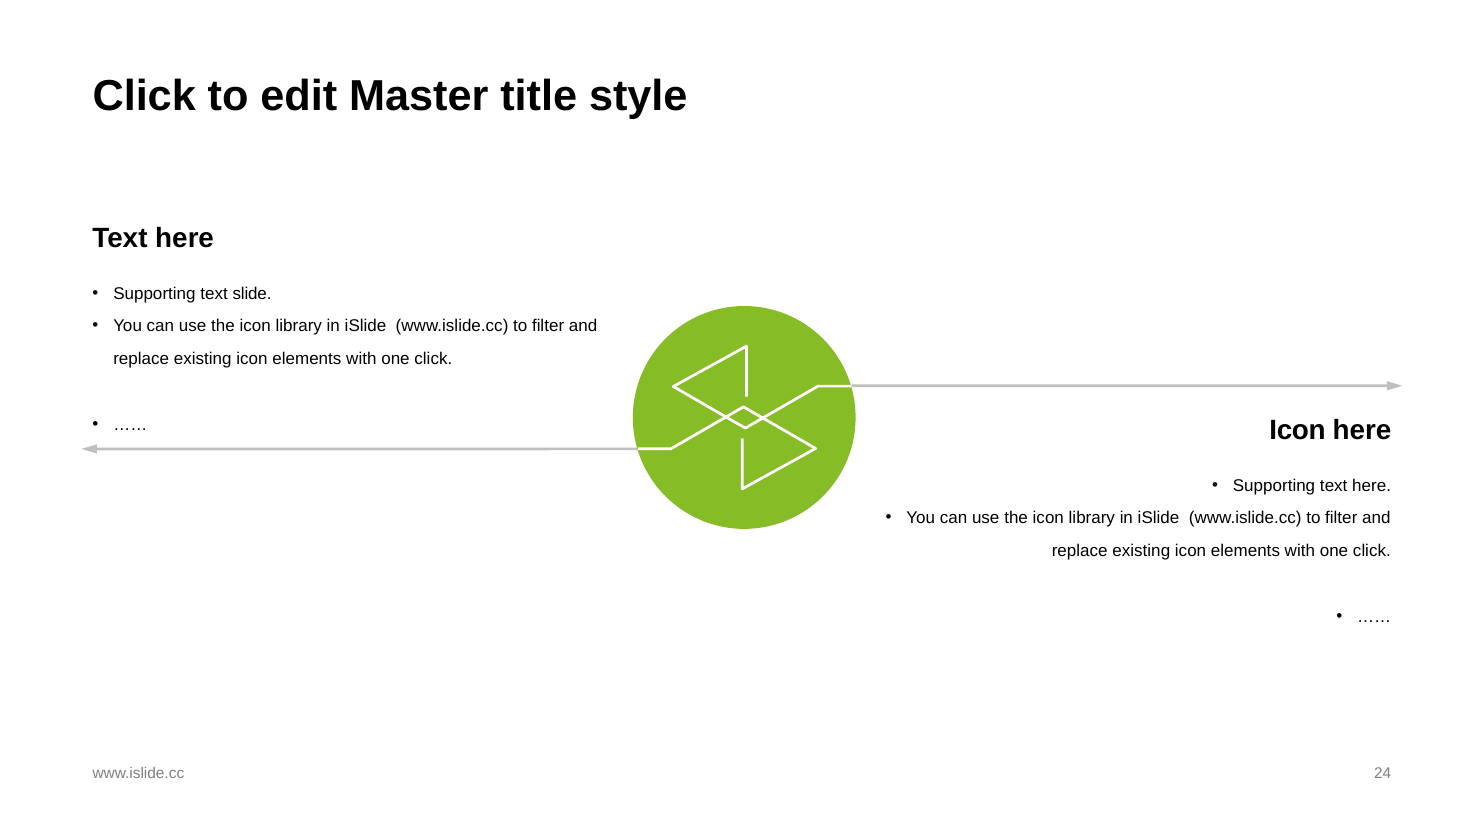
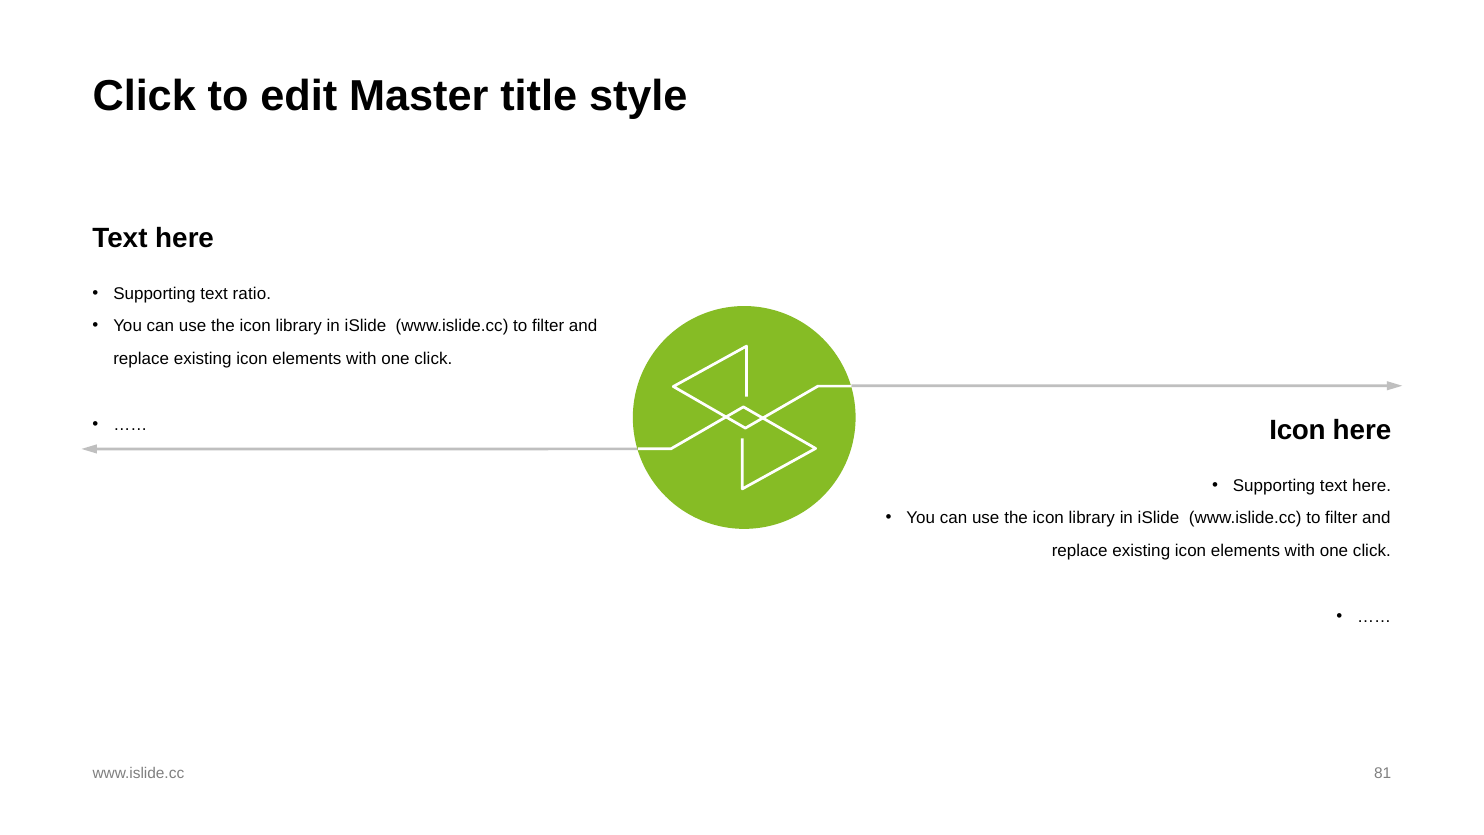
slide: slide -> ratio (252, 293)
24: 24 -> 81 (1383, 773)
